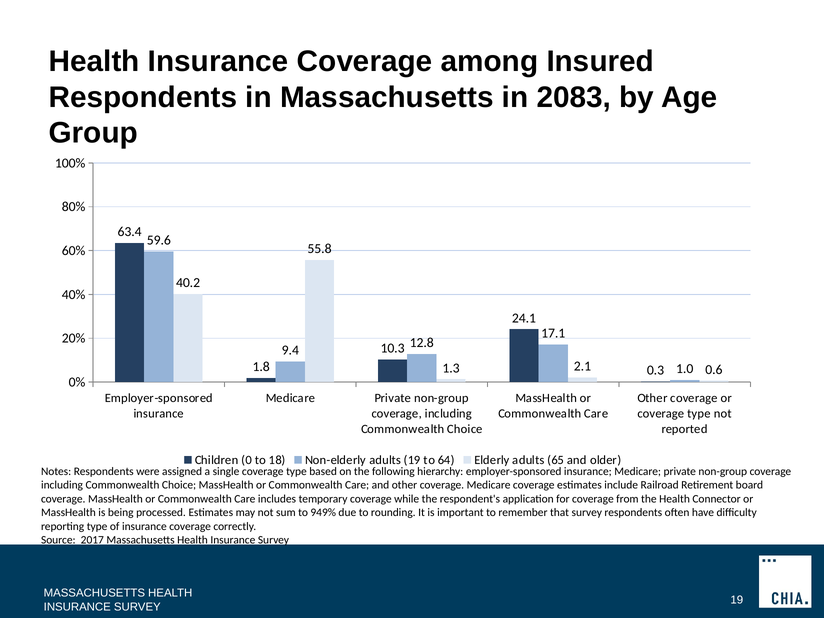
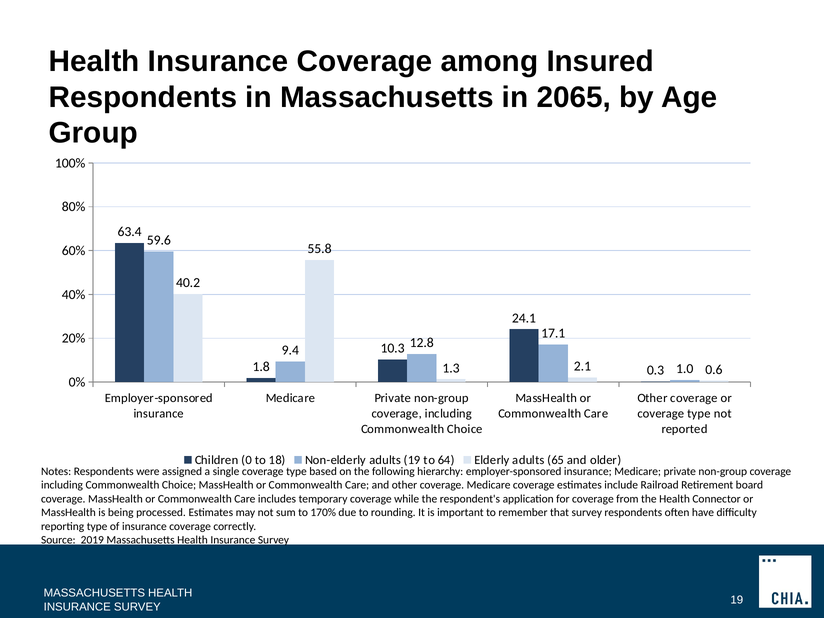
2083: 2083 -> 2065 (574, 97)
949%: 949% -> 170% (323, 513)
2017: 2017 -> 2019 (92, 540)
